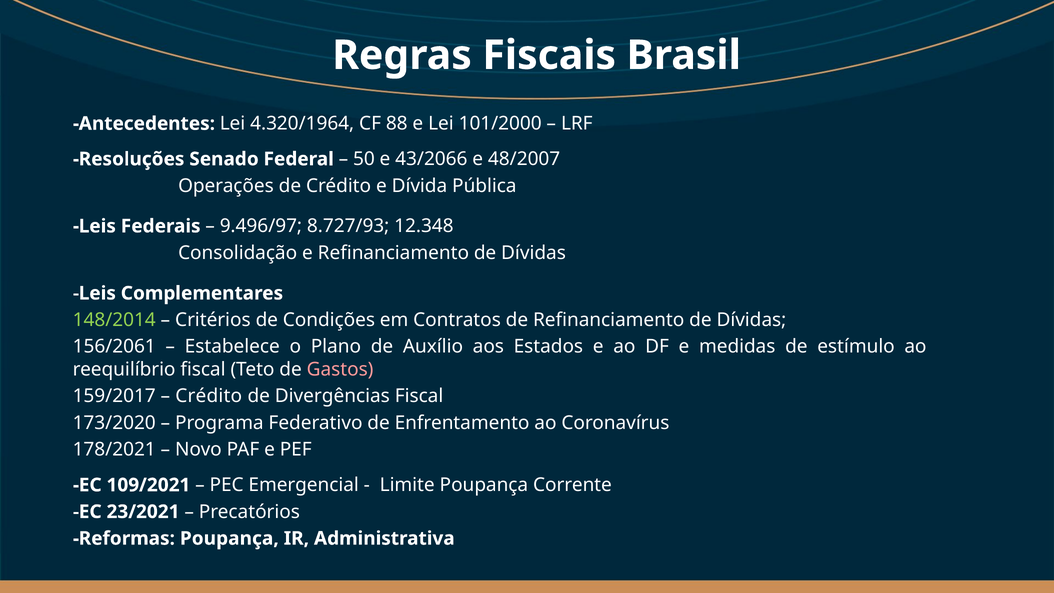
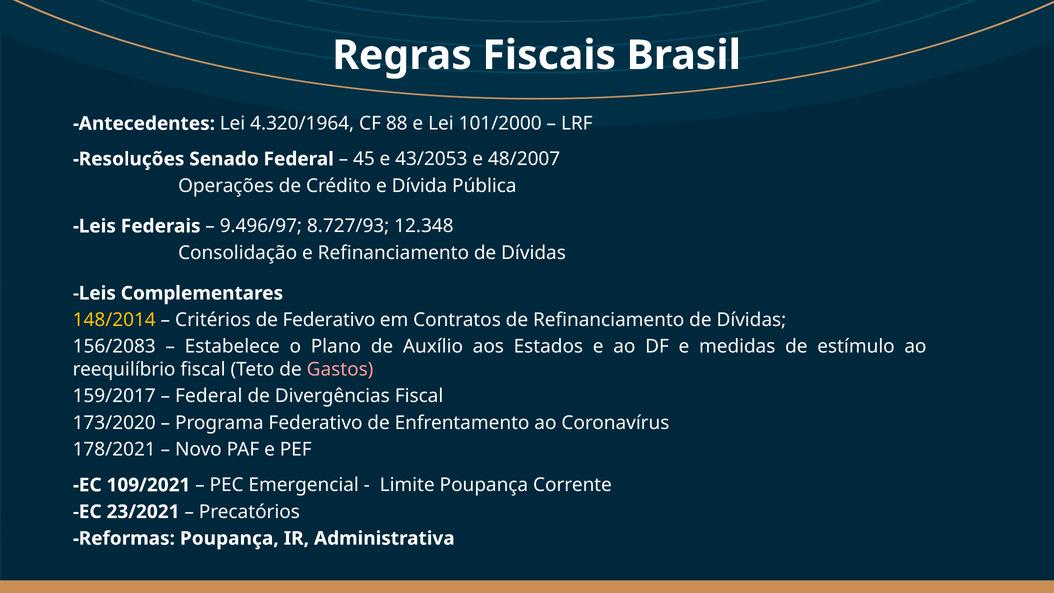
50: 50 -> 45 (364, 159)
43/2066: 43/2066 -> 43/2053 (431, 159)
148/2014 colour: light green -> yellow (114, 320)
de Condições: Condições -> Federativo (329, 320)
156/2061: 156/2061 -> 156/2083 (114, 347)
Crédito: Crédito -> Federal (209, 396)
